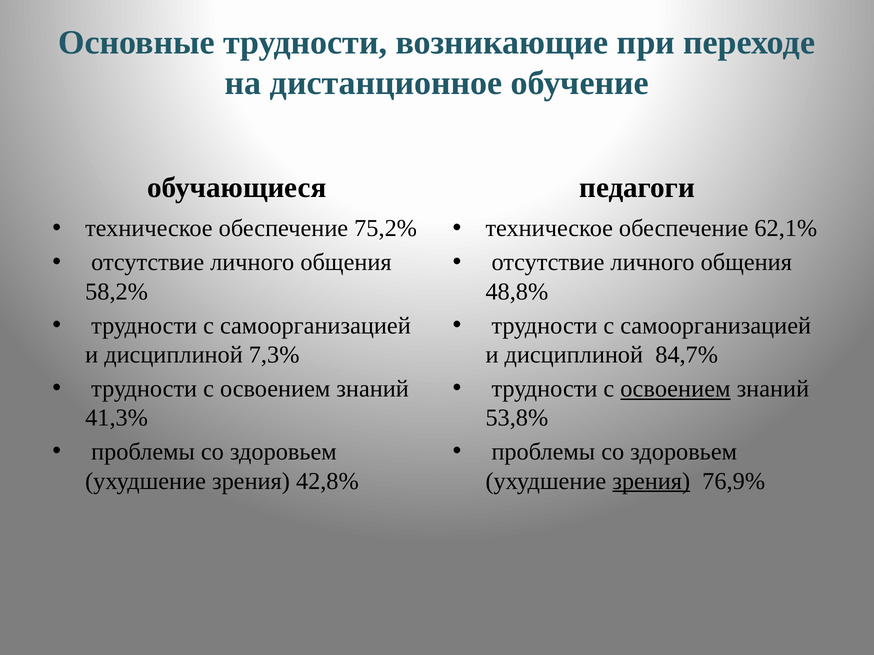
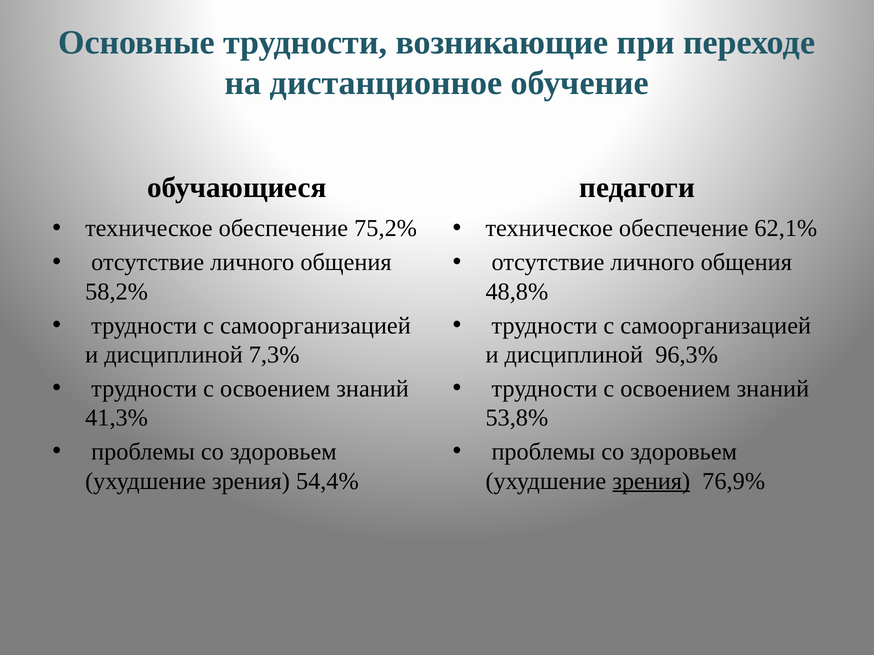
84,7%: 84,7% -> 96,3% (687, 355)
освоением underline: present -> none (675, 389)
42,8%: 42,8% -> 54,4% (327, 481)
